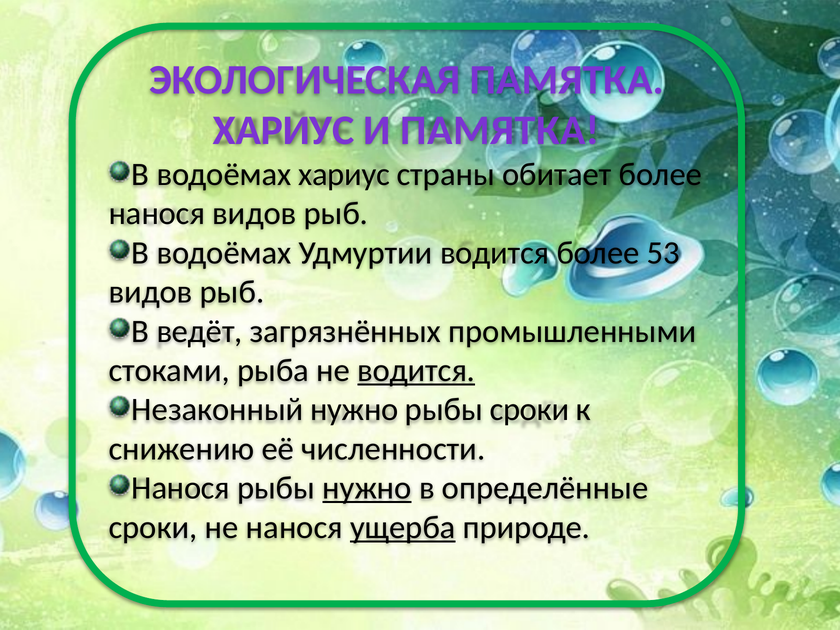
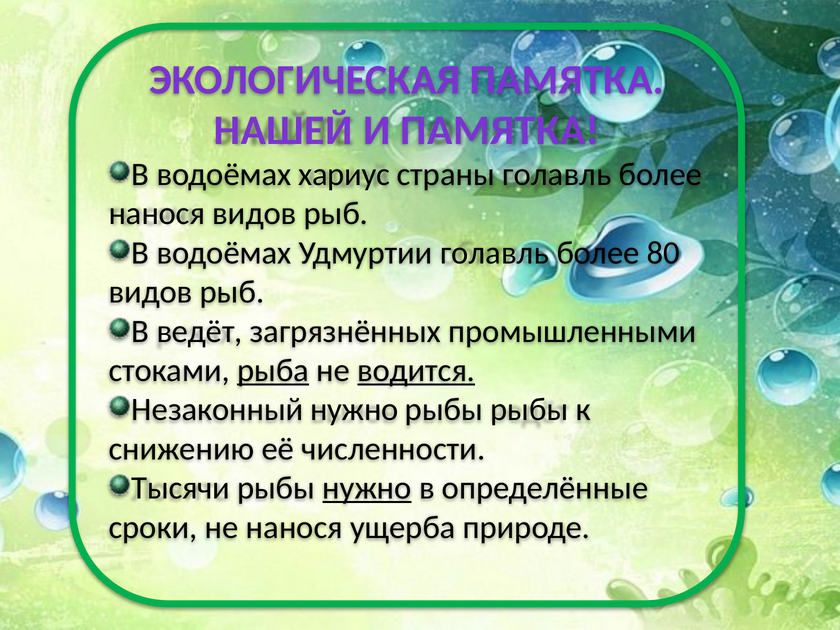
ХАРИУС: ХАРИУС -> НАШЕЙ (283, 130)
страны обитает: обитает -> голавль (557, 174)
Удмуртии водится: водится -> голавль (495, 253)
53: 53 -> 80 (663, 253)
рыба underline: none -> present (273, 370)
рыбы сроки: сроки -> рыбы (529, 410)
Нанося: Нанося -> Тысячи (181, 488)
ущерба underline: present -> none (403, 527)
